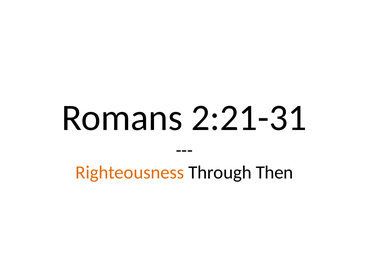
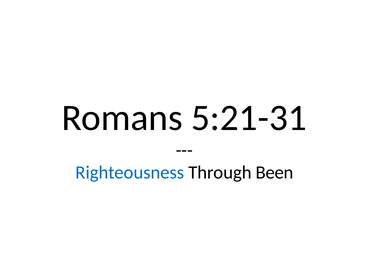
2:21-31: 2:21-31 -> 5:21-31 (249, 118)
Righteousness colour: orange -> blue (130, 172)
Then: Then -> Been (275, 172)
